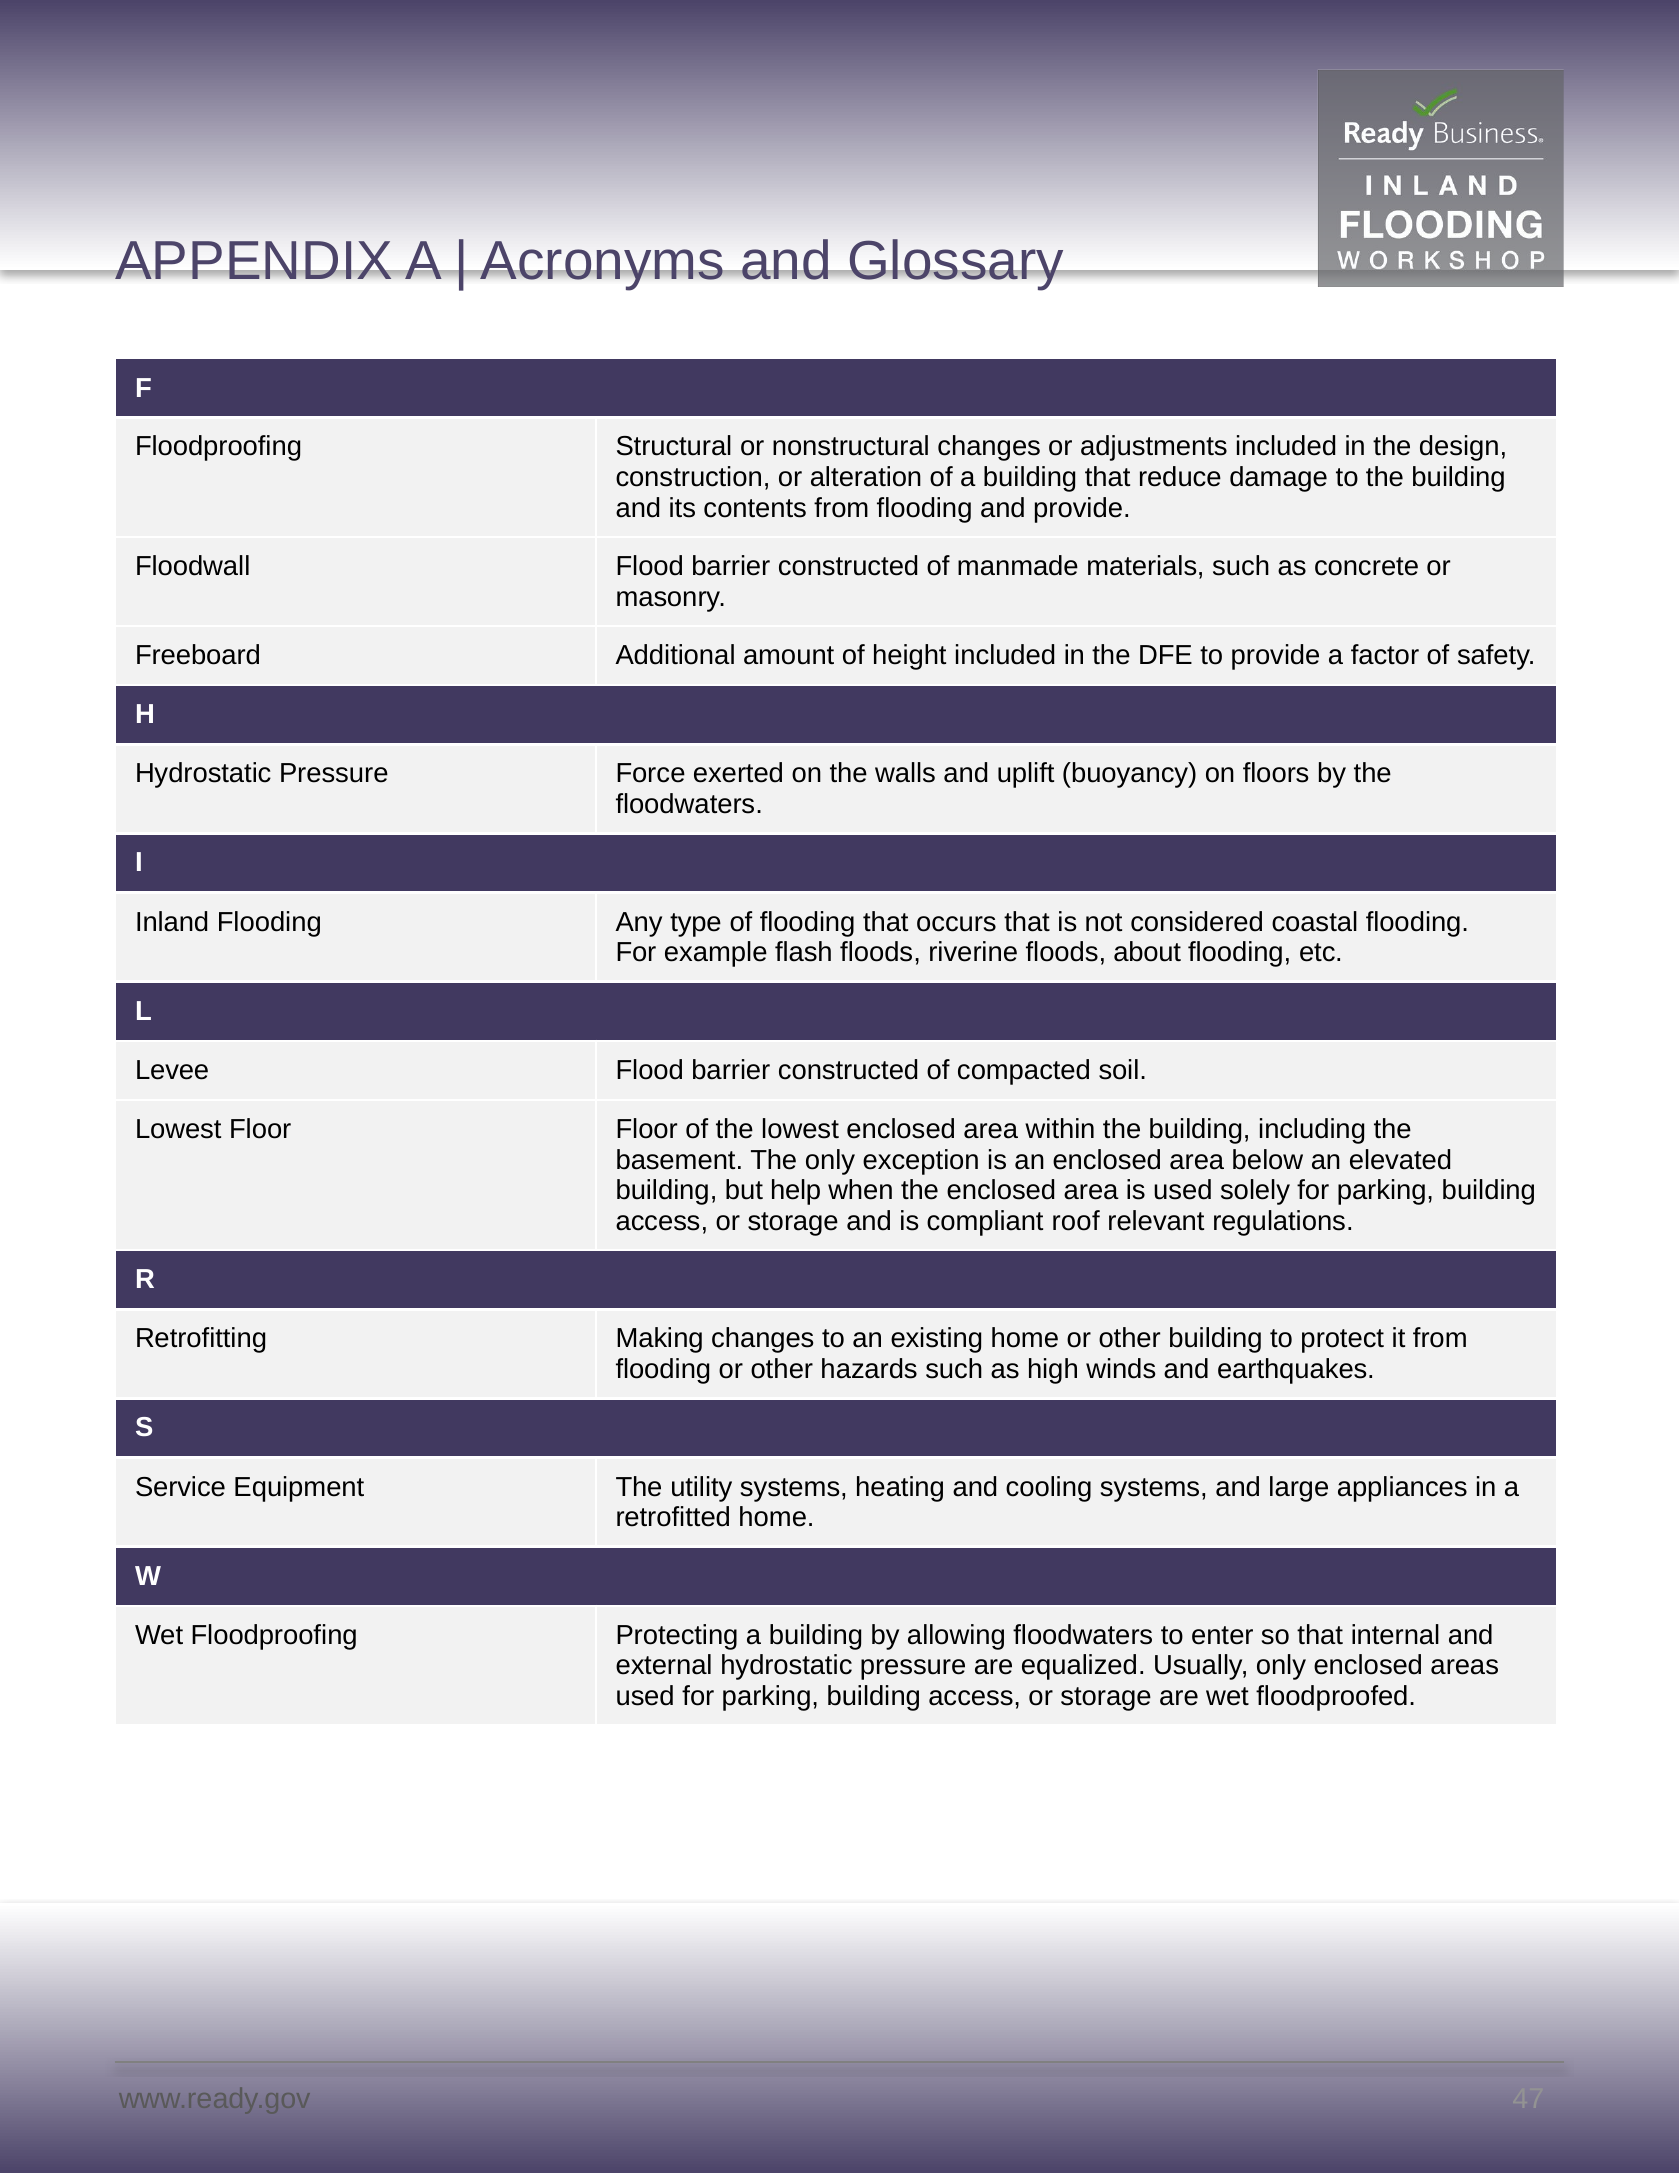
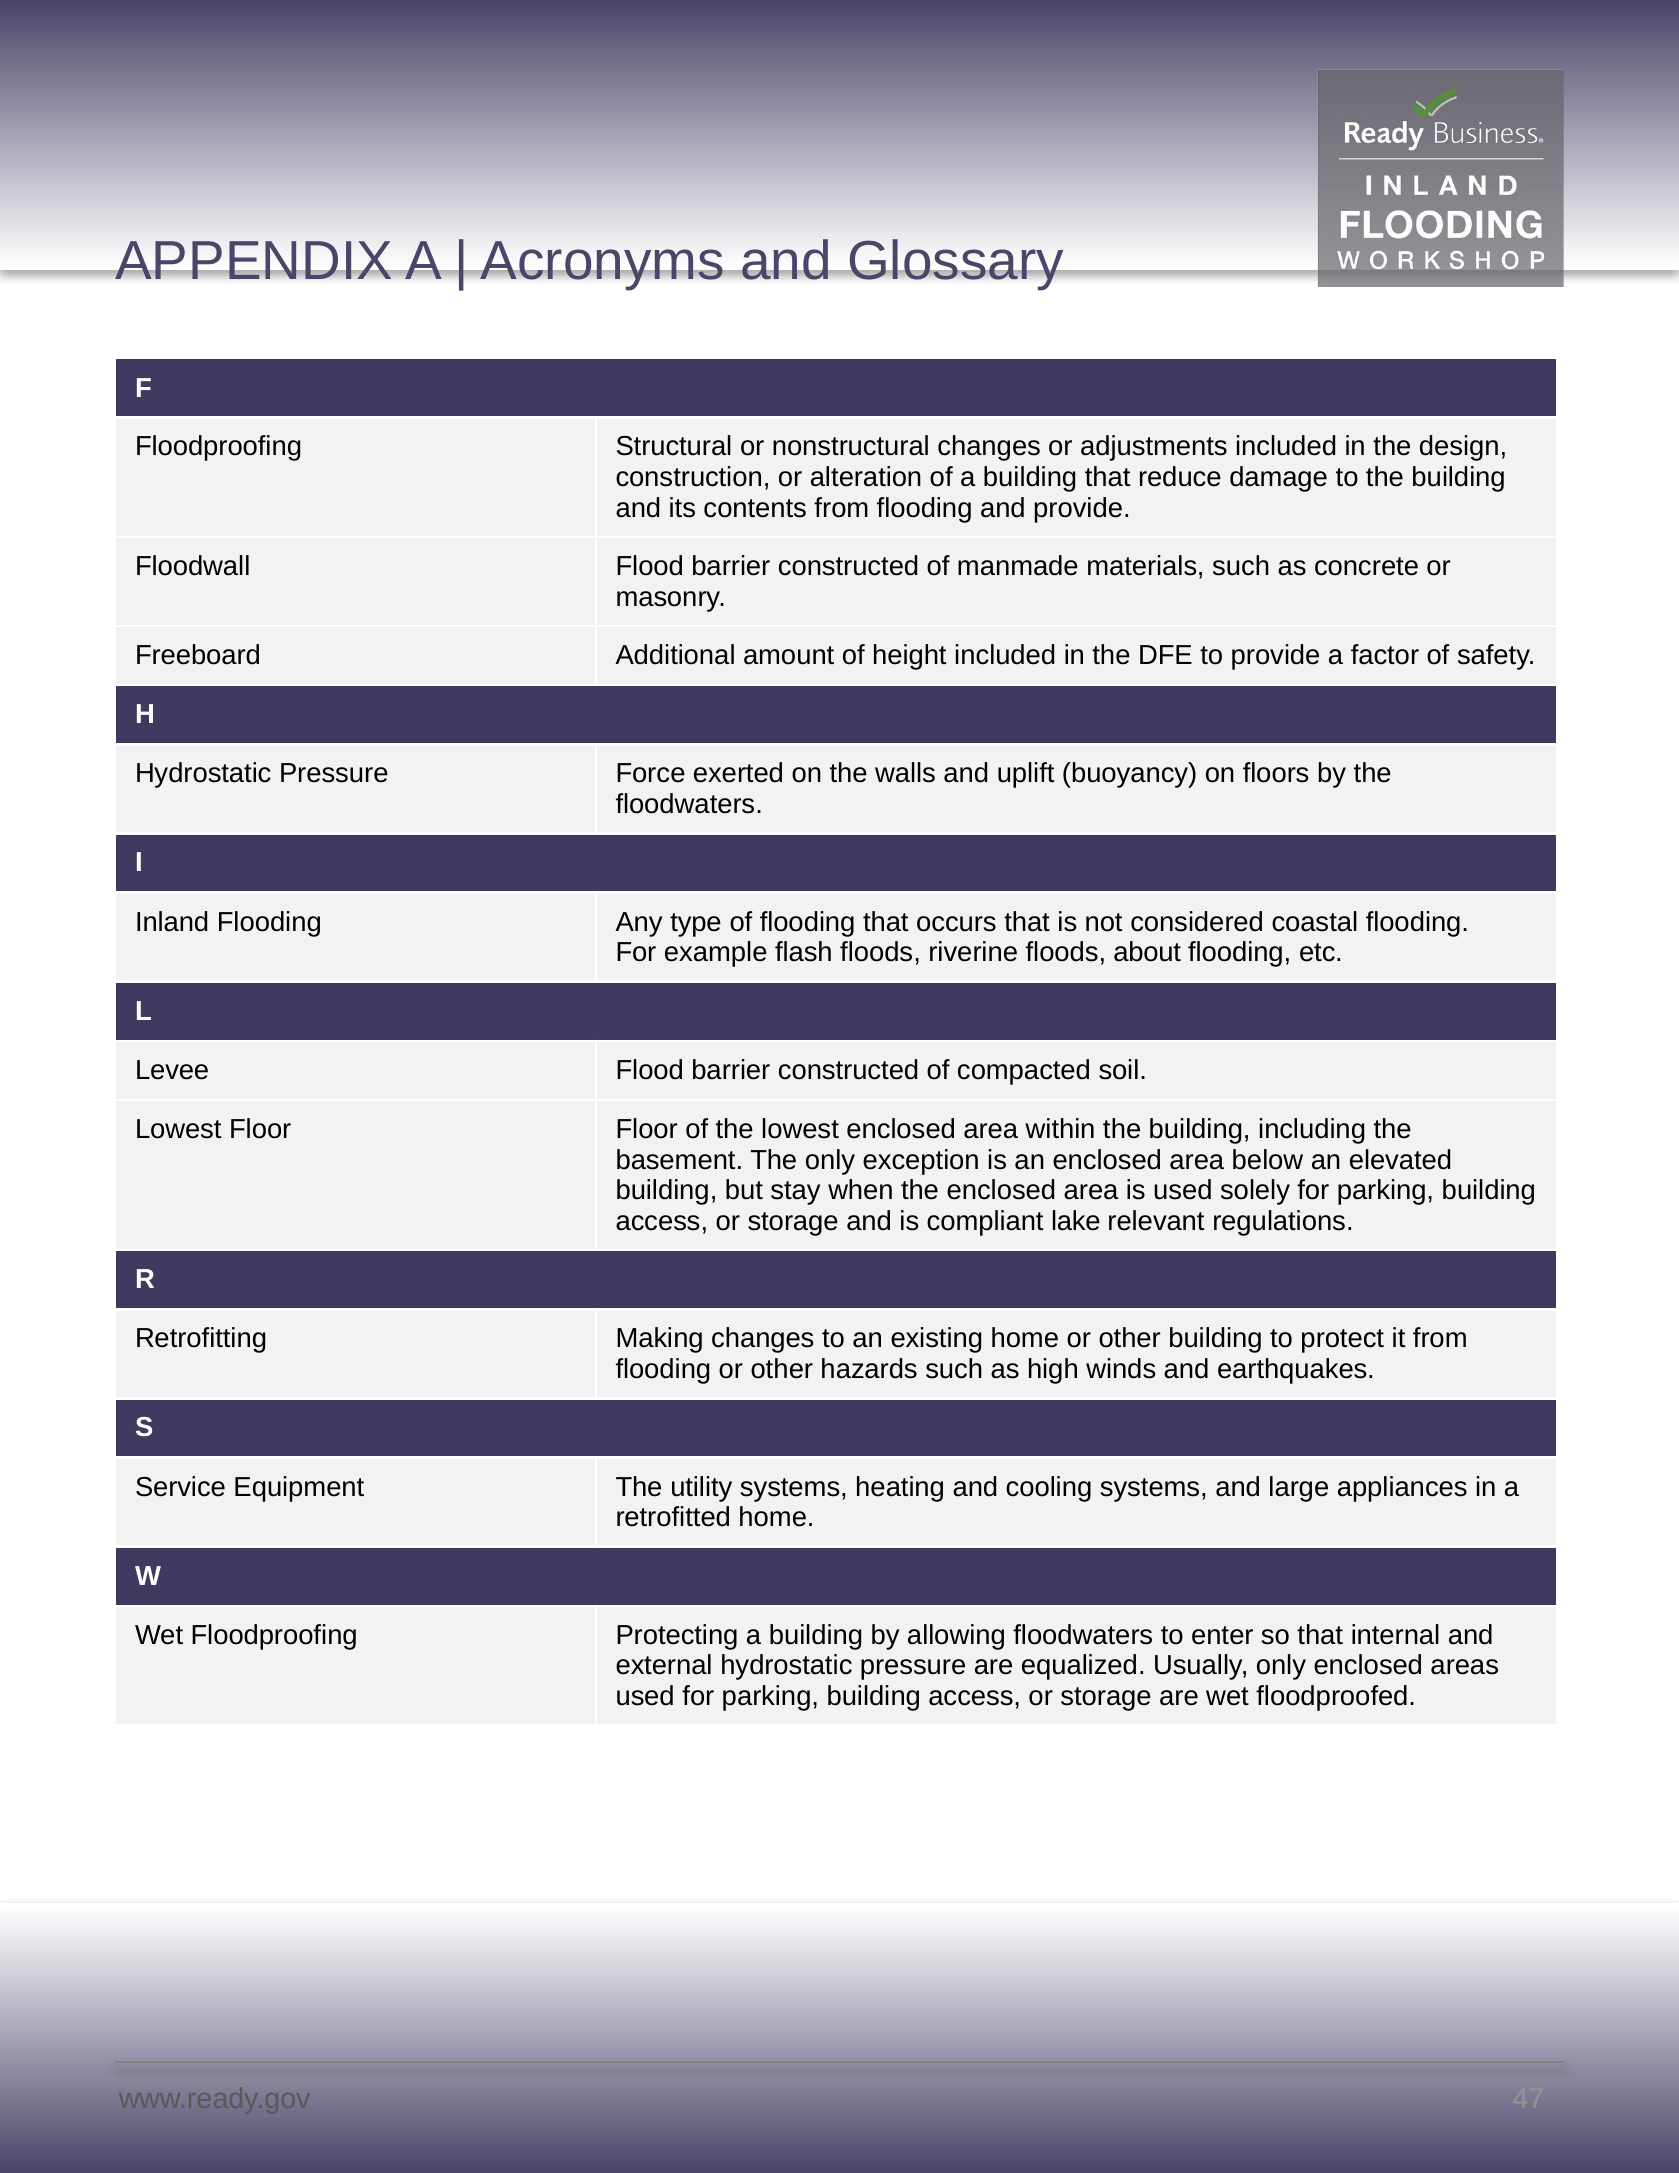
help: help -> stay (796, 1191)
roof: roof -> lake (1076, 1221)
